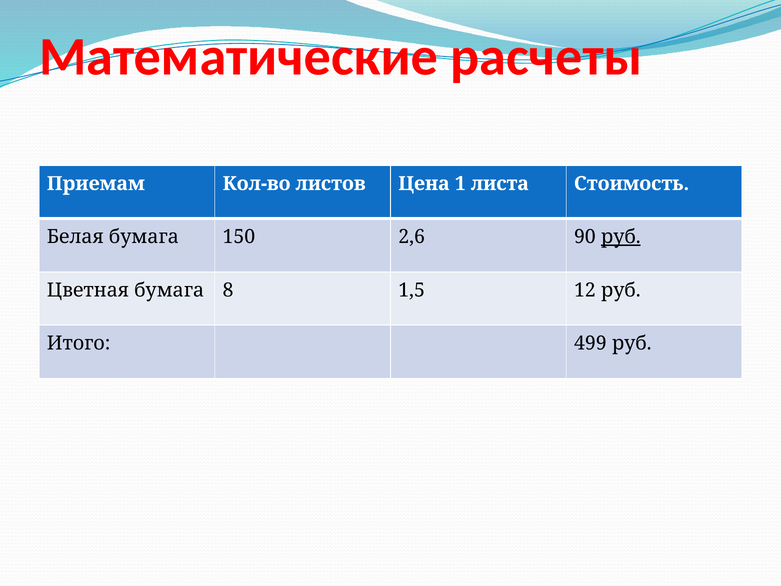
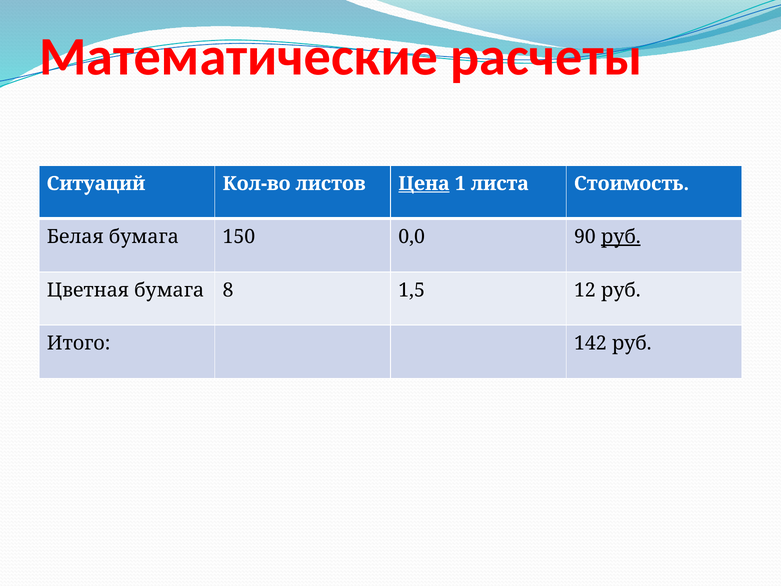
Приемам: Приемам -> Ситуаций (96, 184)
Цена underline: none -> present (424, 184)
2,6: 2,6 -> 0,0 (412, 237)
499: 499 -> 142 (590, 343)
